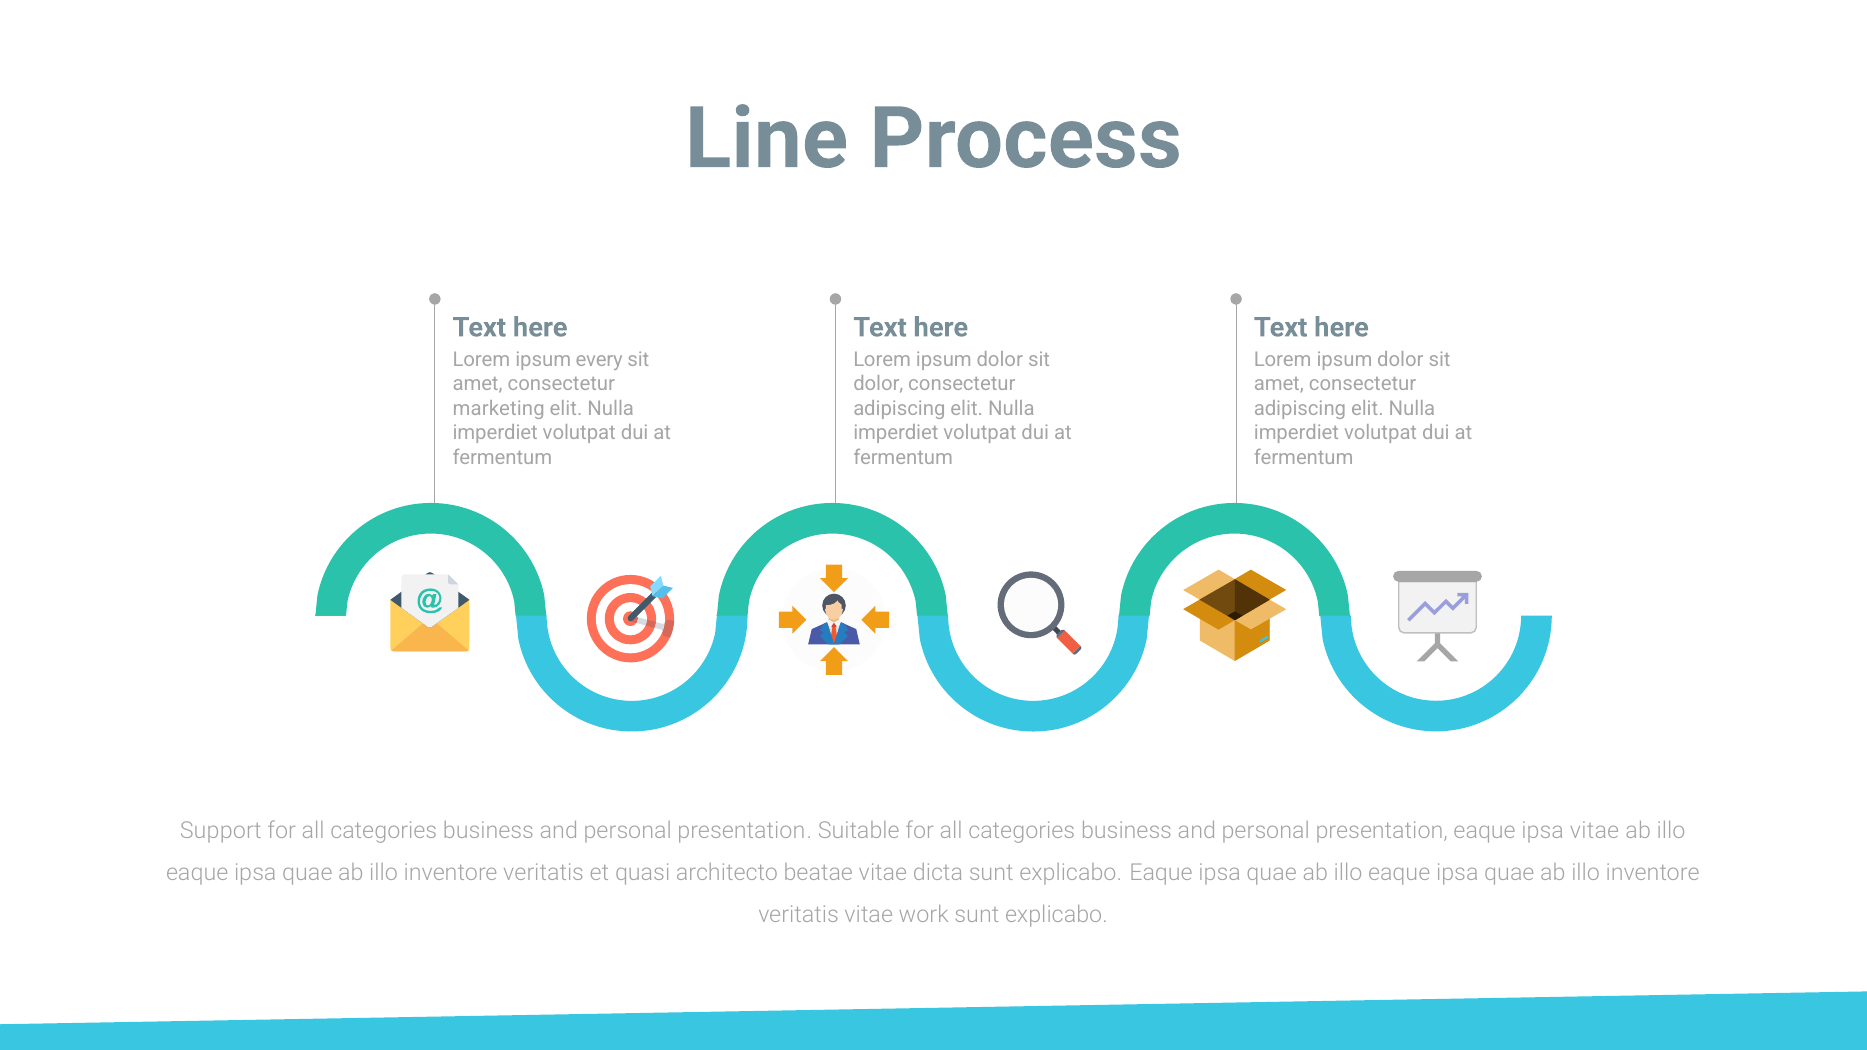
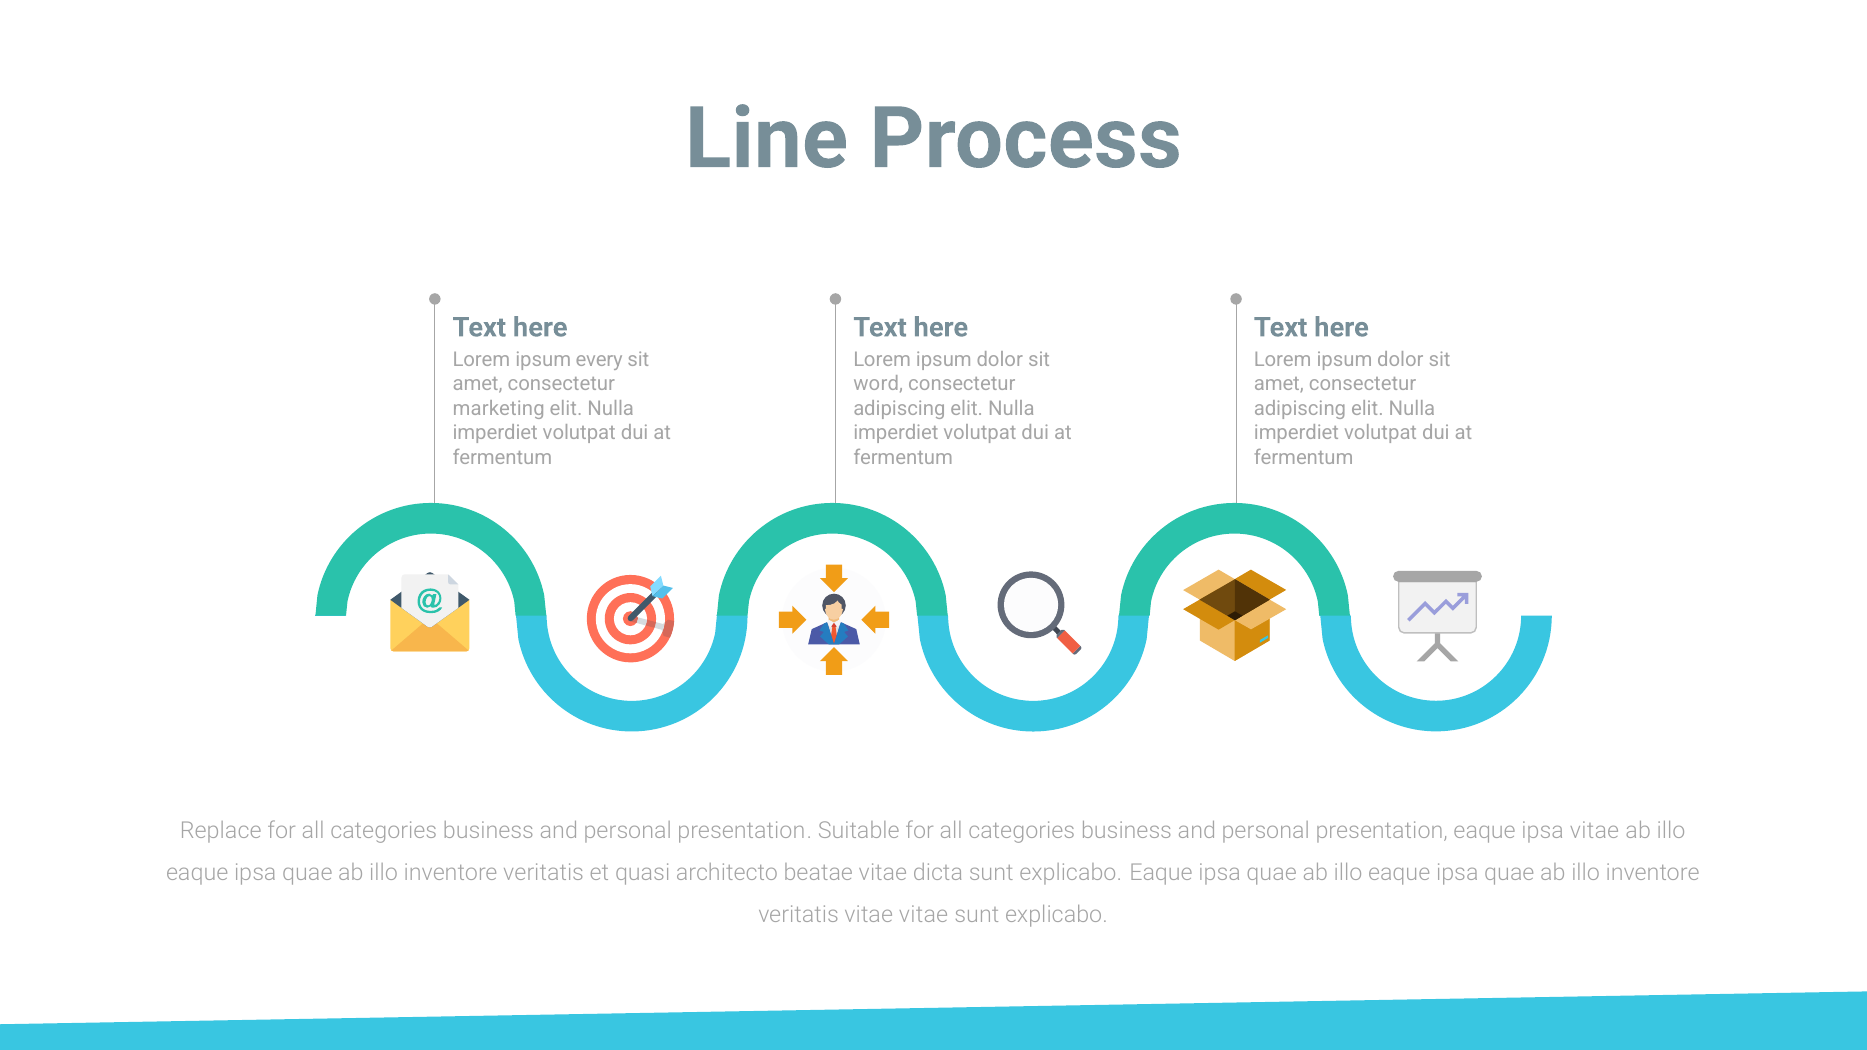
dolor: dolor -> word (878, 384)
Support: Support -> Replace (221, 831)
vitae work: work -> vitae (924, 915)
